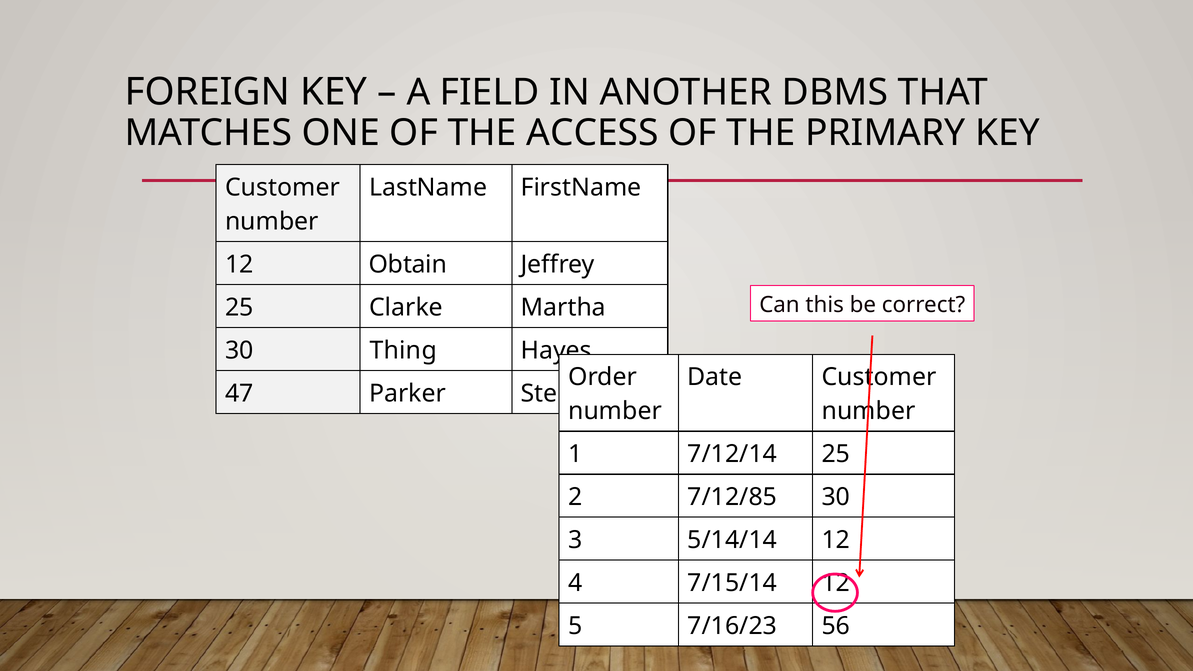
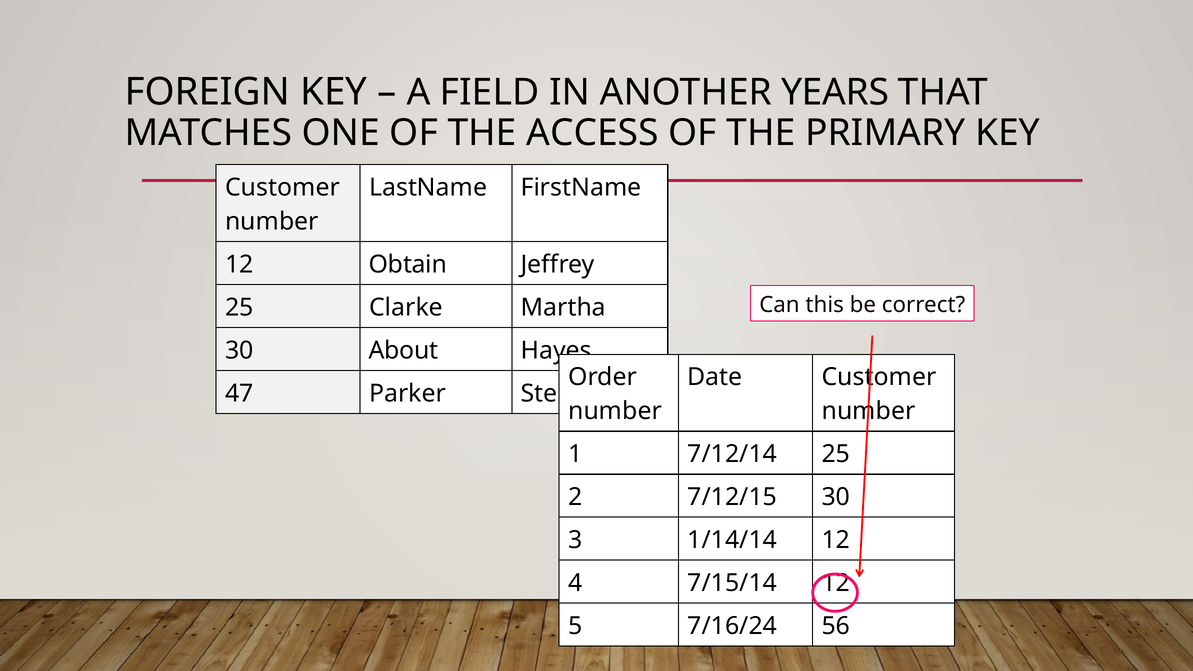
DBMS: DBMS -> YEARS (835, 93)
Thing: Thing -> About (403, 350)
7/12/85: 7/12/85 -> 7/12/15 (732, 497)
5/14/14: 5/14/14 -> 1/14/14 (732, 540)
7/16/23: 7/16/23 -> 7/16/24 (732, 626)
